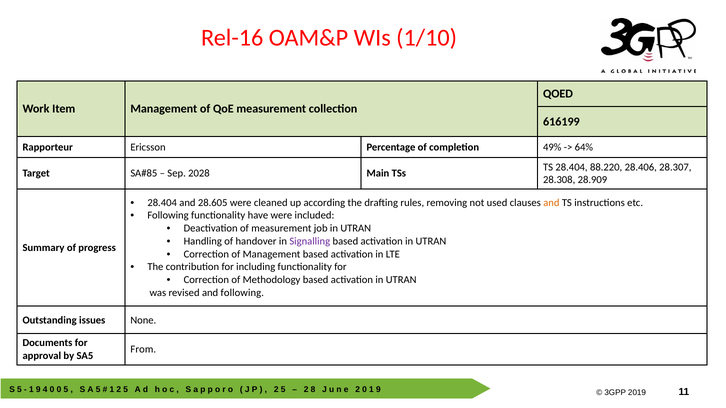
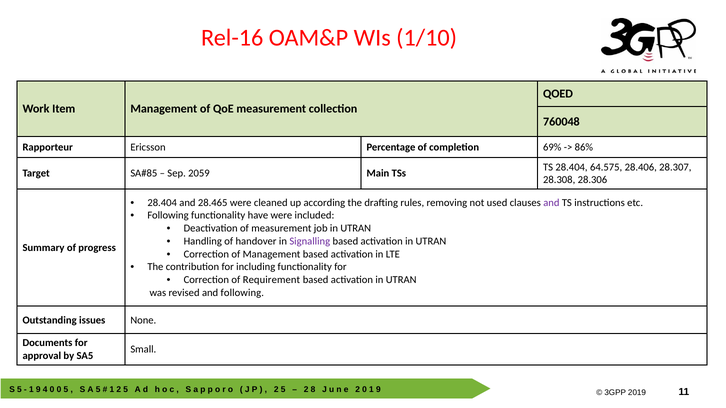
616199: 616199 -> 760048 (561, 122)
49%: 49% -> 69% (552, 147)
64%: 64% -> 86% (584, 147)
88.220: 88.220 -> 64.575 (606, 167)
2028: 2028 -> 2059 (199, 174)
28.909: 28.909 -> 28.306 (592, 180)
28.605: 28.605 -> 28.465 (213, 203)
and colour: orange -> purple (551, 203)
Methodology: Methodology -> Requirement (271, 280)
From: From -> Small (143, 350)
